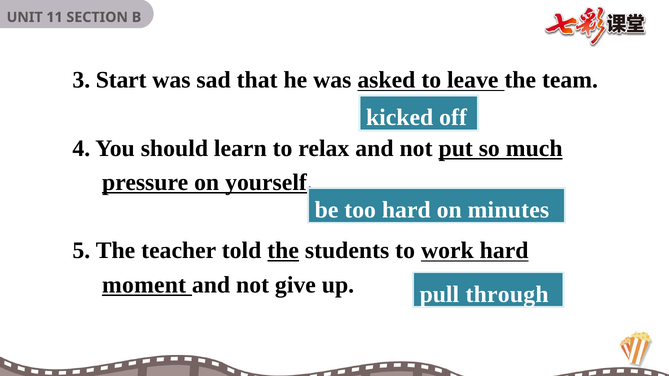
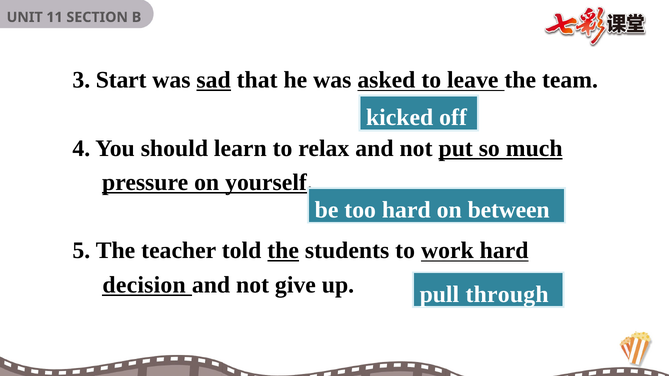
sad underline: none -> present (214, 80)
minutes: minutes -> between (509, 210)
moment: moment -> decision (144, 285)
